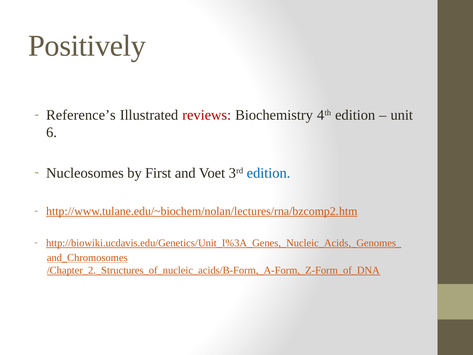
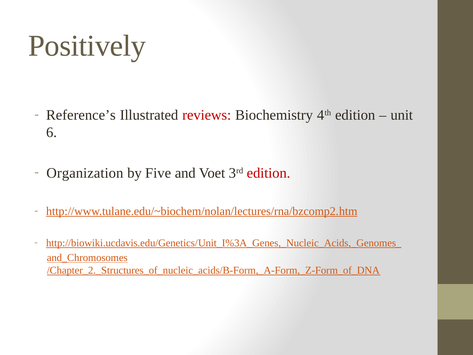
Nucleosomes: Nucleosomes -> Organization (85, 173)
First: First -> Five (158, 173)
edition colour: blue -> red (269, 173)
